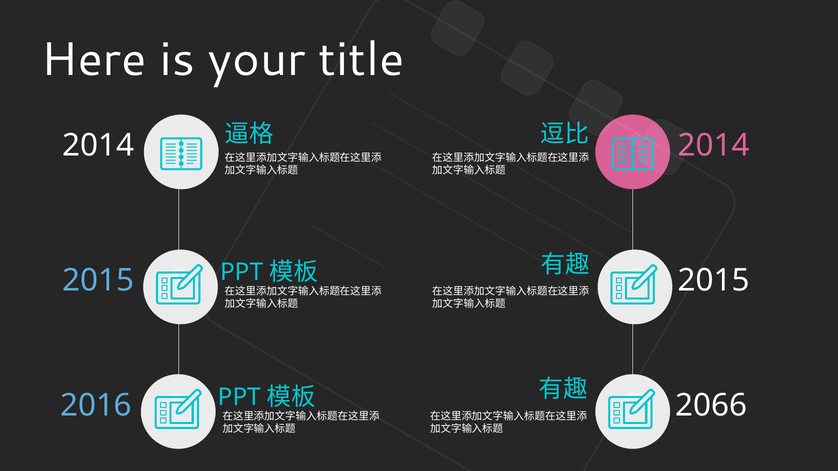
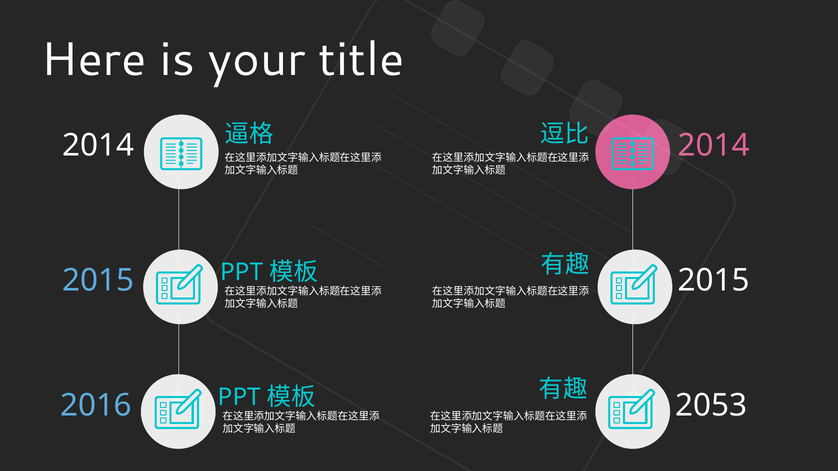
2066: 2066 -> 2053 (711, 405)
